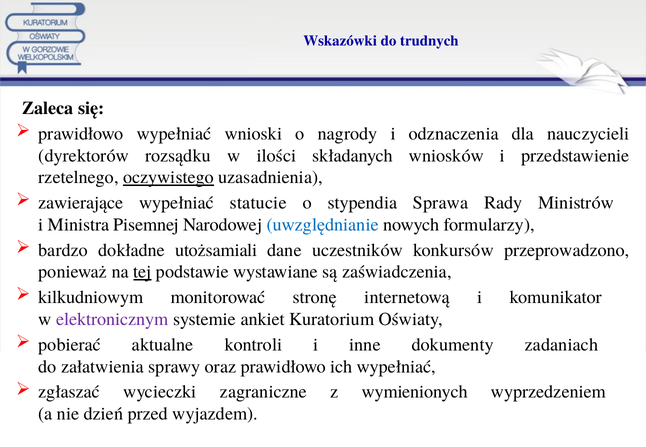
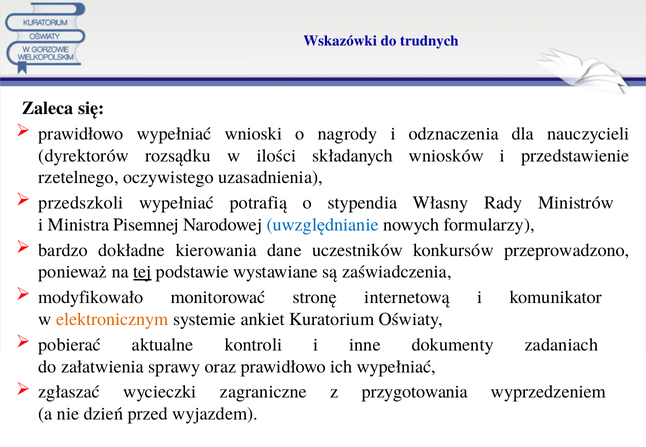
oczywistego underline: present -> none (168, 177)
zawierające: zawierające -> przedszkoli (81, 203)
statucie: statucie -> potrafią (258, 203)
Sprawa: Sprawa -> Własny (441, 203)
utożsamiali: utożsamiali -> kierowania (216, 250)
kilkudniowym: kilkudniowym -> modyfikowało (91, 298)
elektronicznym colour: purple -> orange (112, 319)
wymienionych: wymienionych -> przygotowania (415, 392)
